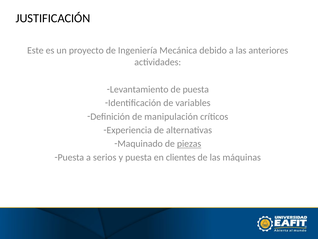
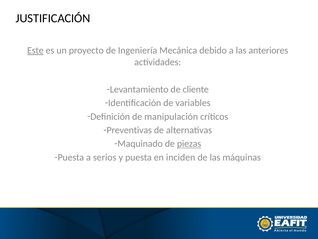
Este underline: none -> present (35, 50)
de puesta: puesta -> cliente (196, 89)
Experiencia: Experiencia -> Preventivas (129, 130)
clientes: clientes -> inciden (181, 157)
